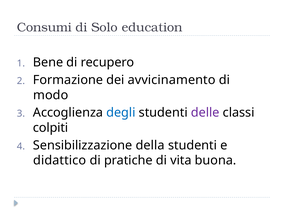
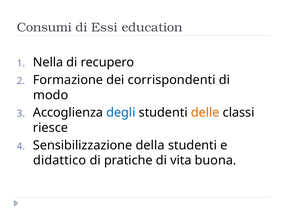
Solo: Solo -> Essi (104, 27)
Bene: Bene -> Nella (48, 62)
avvicinamento: avvicinamento -> corrispondenti (172, 80)
delle colour: purple -> orange (205, 113)
colpiti: colpiti -> riesce (51, 128)
